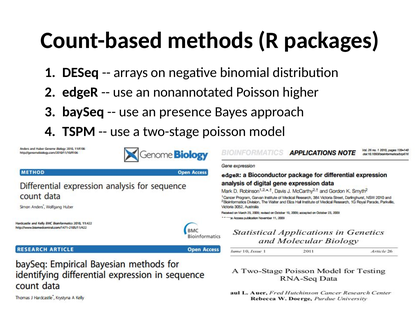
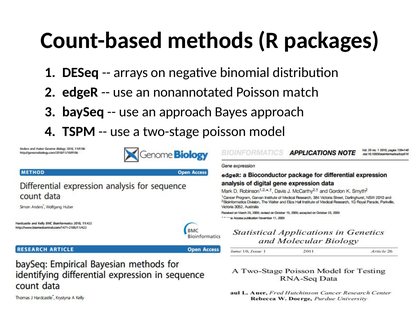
higher: higher -> match (301, 92)
an presence: presence -> approach (185, 112)
